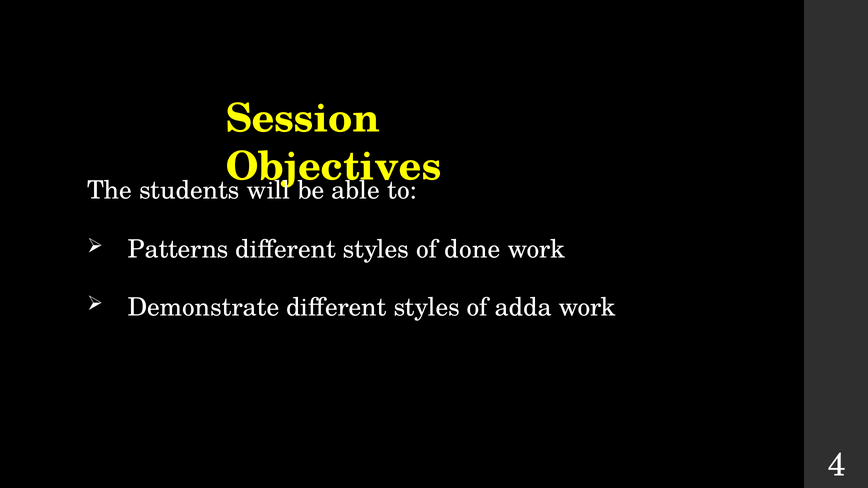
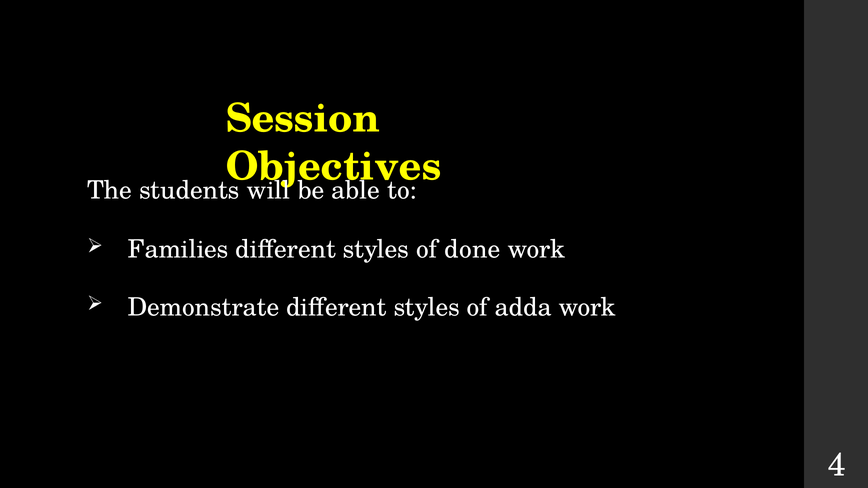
Patterns: Patterns -> Families (178, 250)
